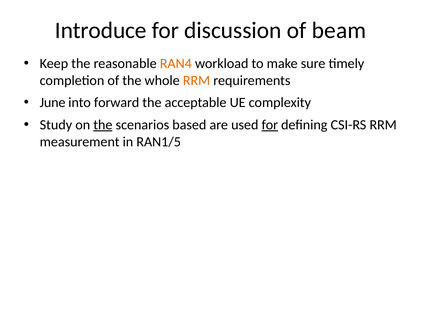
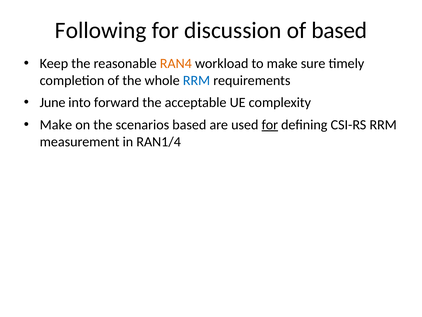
Introduce: Introduce -> Following (101, 30)
of beam: beam -> based (339, 30)
RRM colour: orange -> blue (197, 80)
Study: Study -> Make (56, 125)
the underline: present -> none (103, 125)
RAN1/5: RAN1/5 -> RAN1/4 (159, 141)
